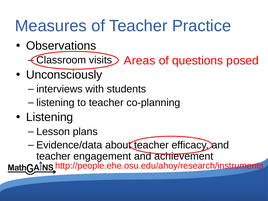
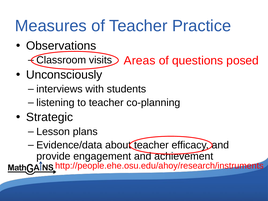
Listening: Listening -> Strategic (50, 117)
teacher: teacher -> provide (53, 156)
